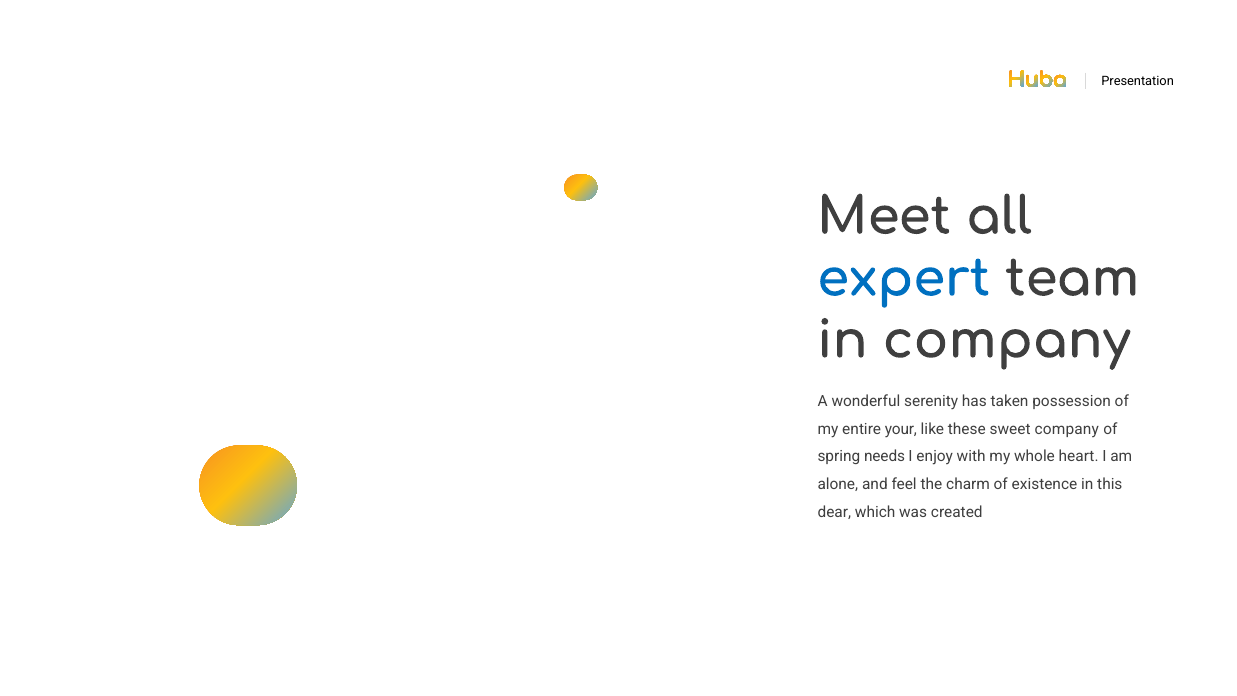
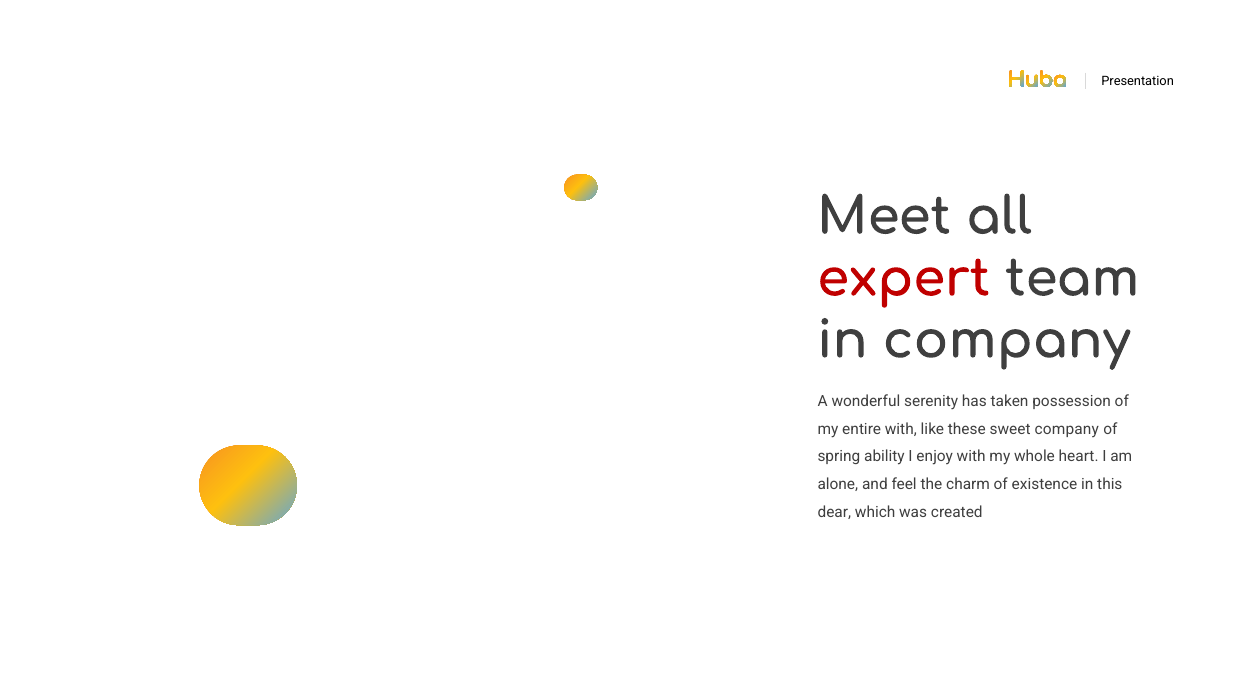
expert colour: blue -> red (904, 279)
entire your: your -> with (901, 429)
needs: needs -> ability (884, 457)
